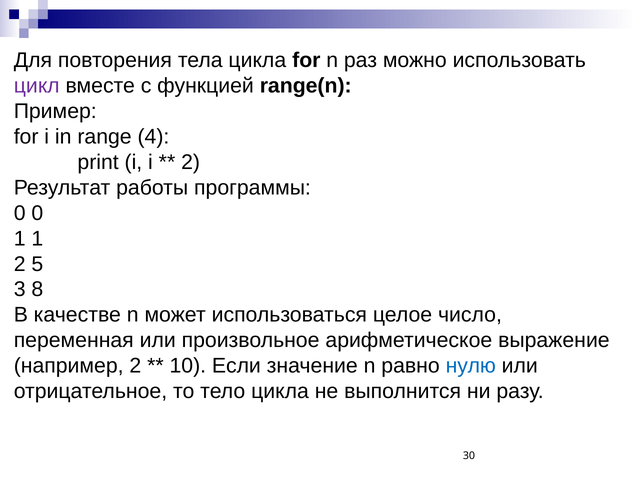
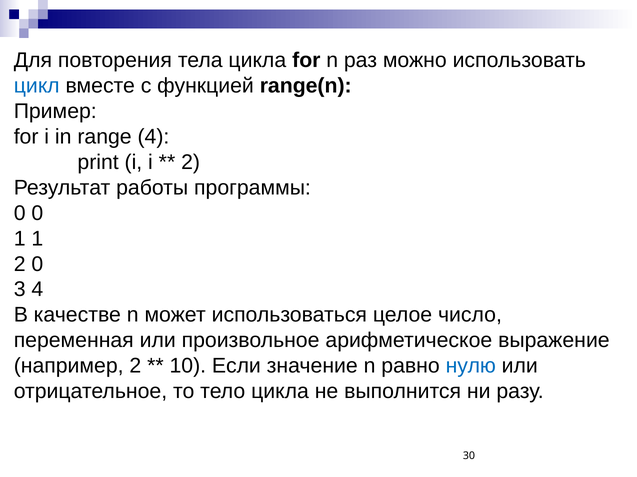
цикл colour: purple -> blue (37, 86)
2 5: 5 -> 0 (37, 264)
3 8: 8 -> 4 (37, 290)
